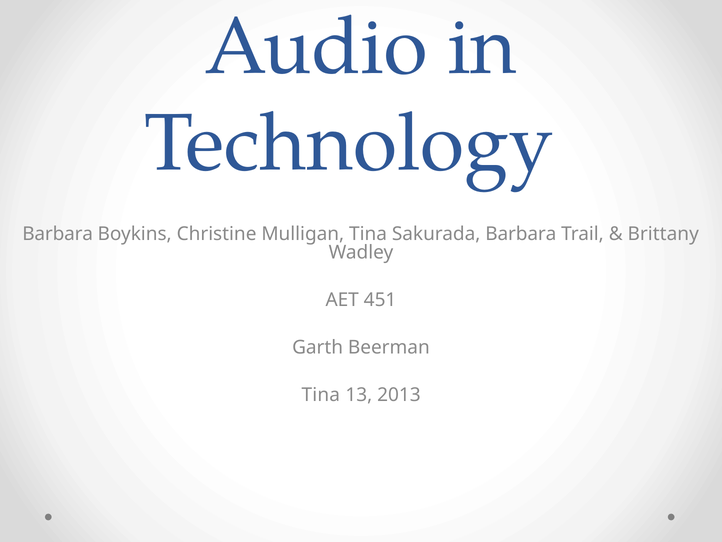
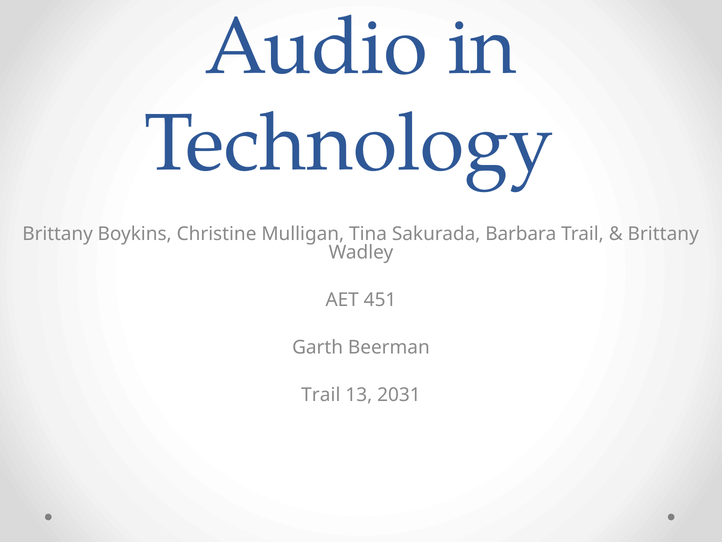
Barbara: Barbara -> Brittany (58, 234)
Tina: Tina -> Trail (321, 395)
2013: 2013 -> 2031 (399, 395)
